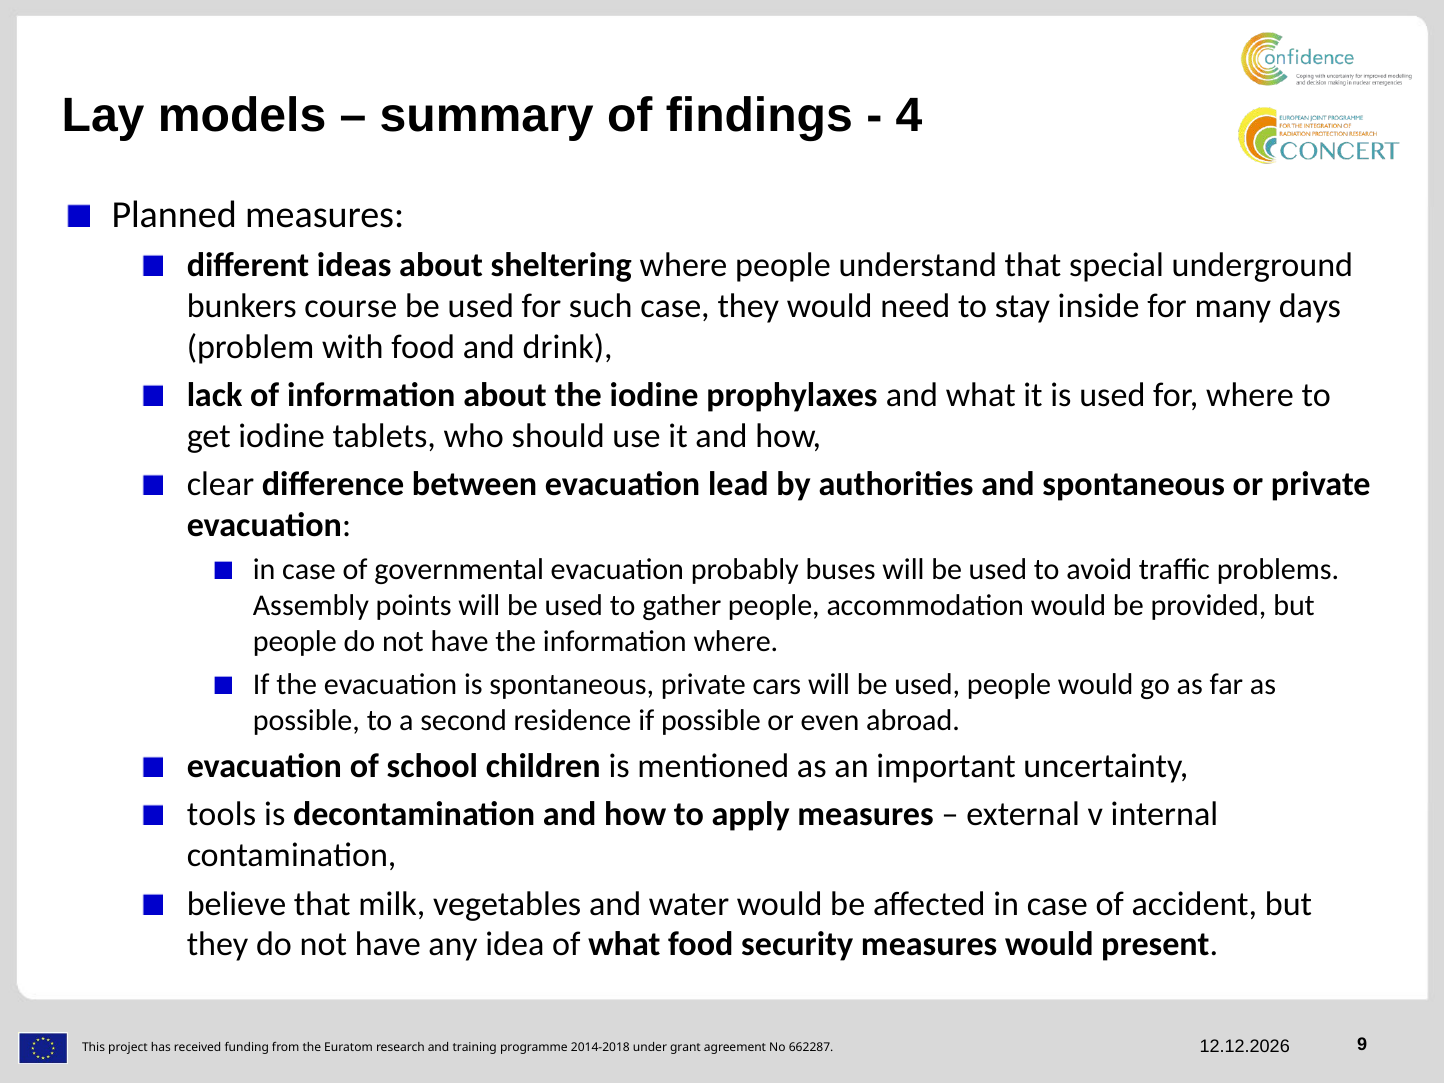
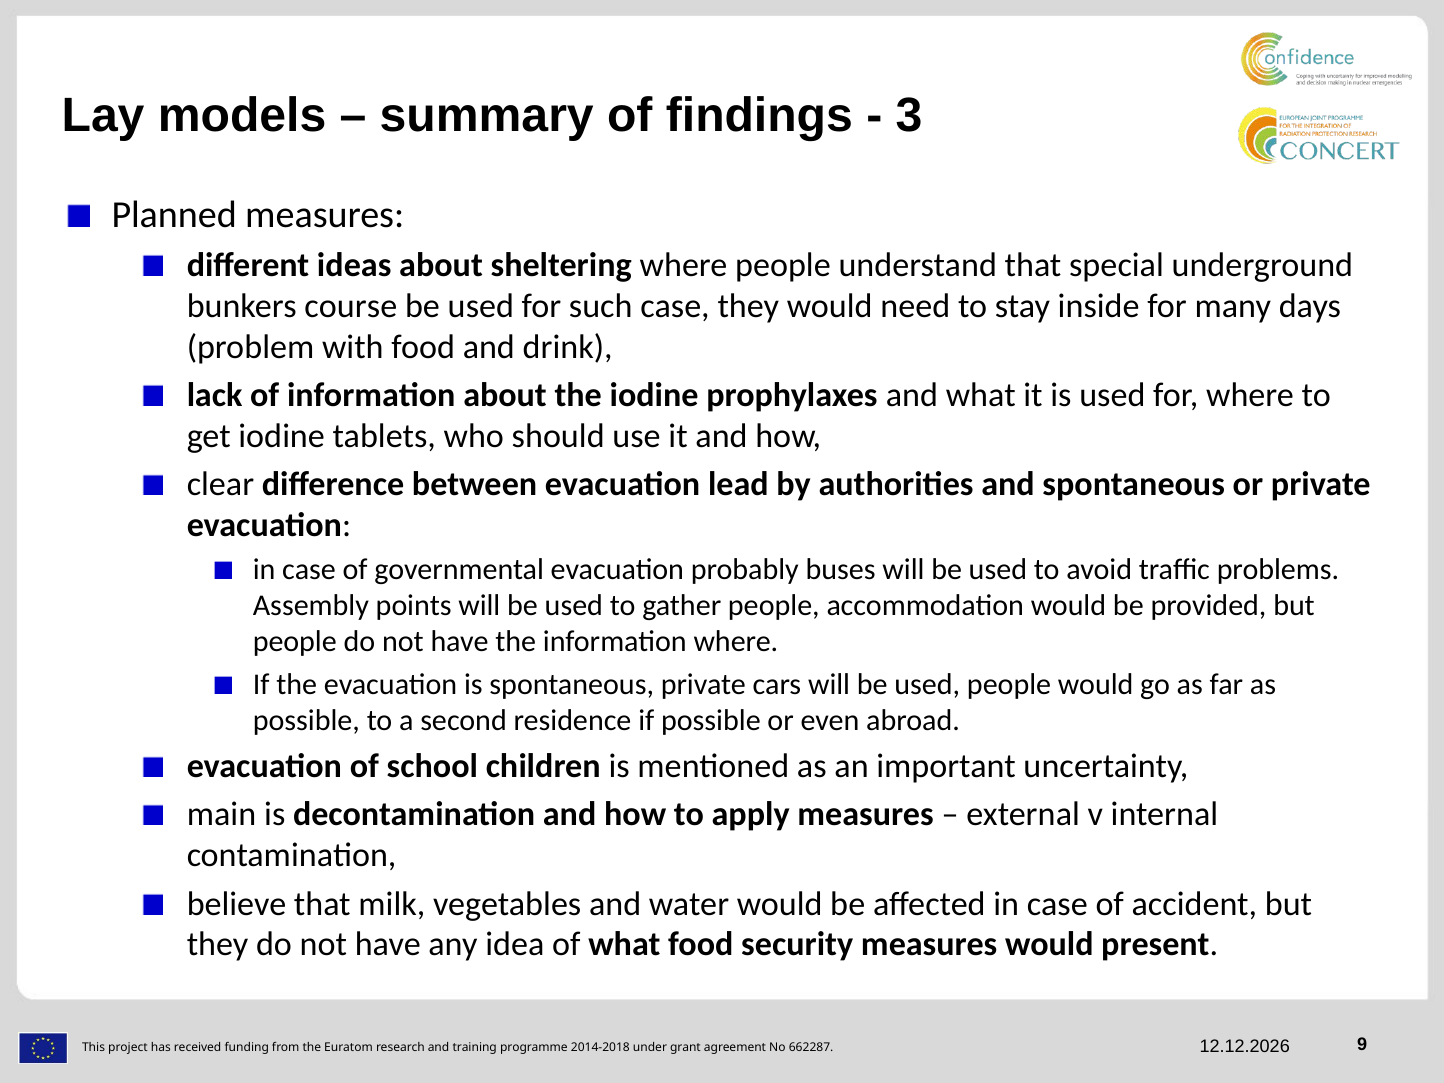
4: 4 -> 3 (909, 116)
tools: tools -> main (222, 815)
